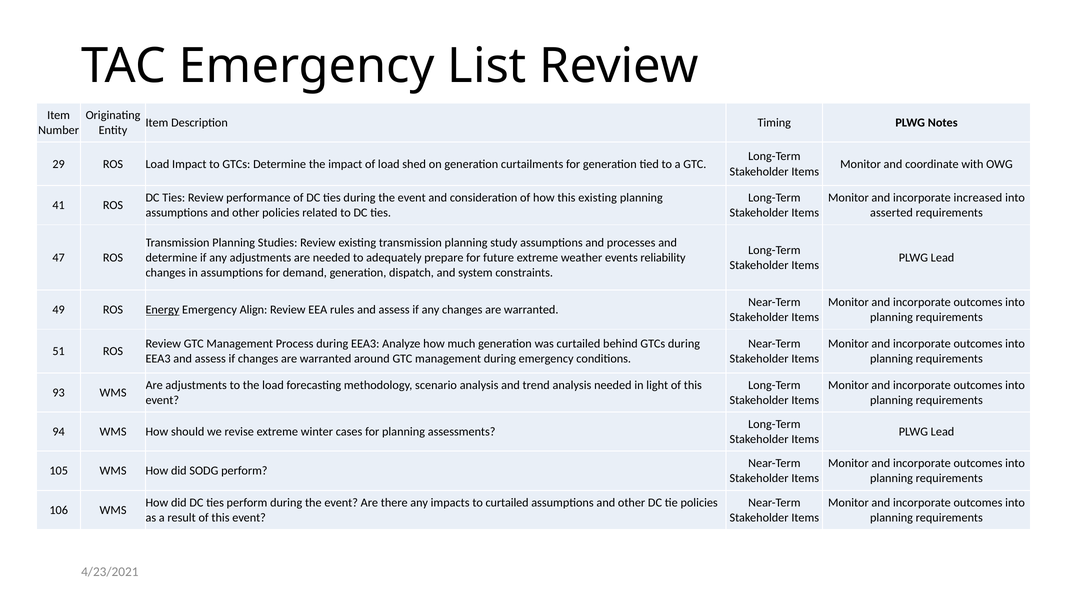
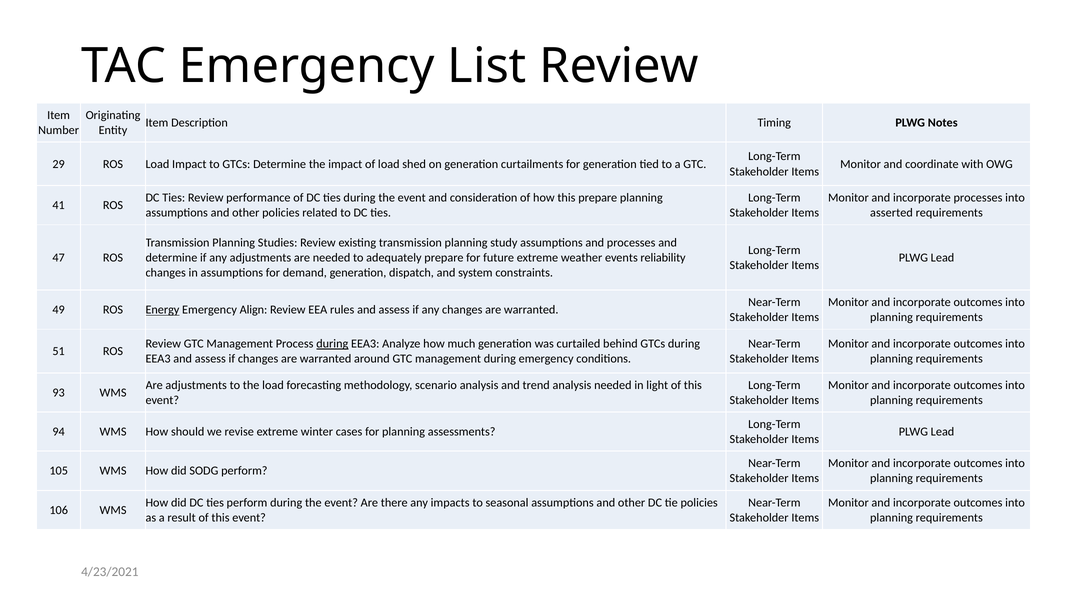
this existing: existing -> prepare (598, 198)
incorporate increased: increased -> processes (978, 198)
during underline: none -> present (332, 344)
to curtailed: curtailed -> seasonal (507, 503)
